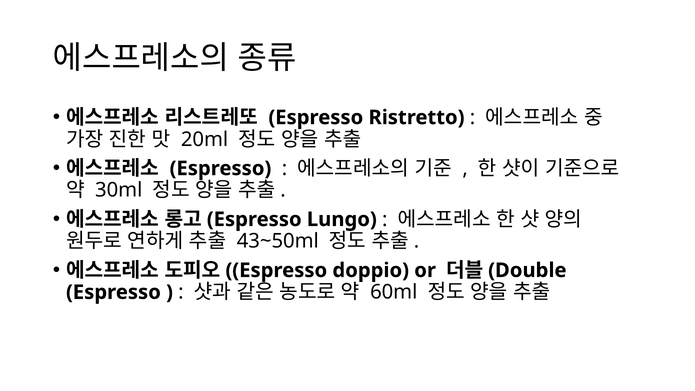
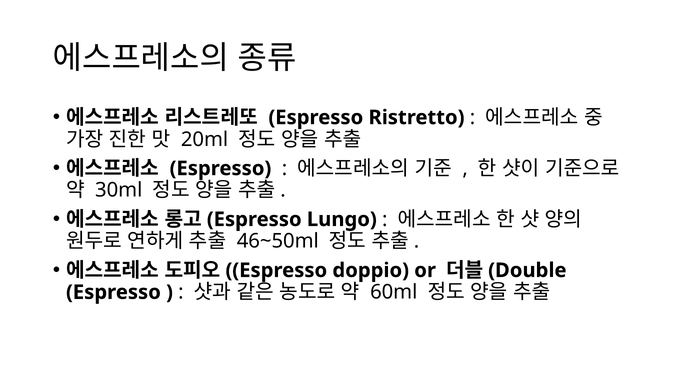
43~50ml: 43~50ml -> 46~50ml (278, 241)
